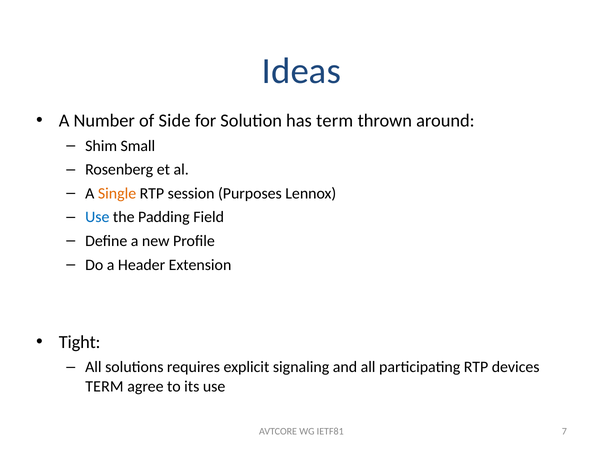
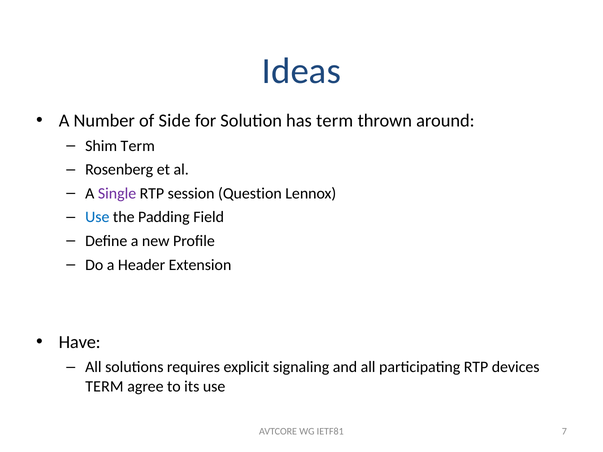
Shim Small: Small -> Term (138, 146)
Single colour: orange -> purple (117, 194)
Purposes: Purposes -> Question (250, 194)
Tight: Tight -> Have (80, 342)
